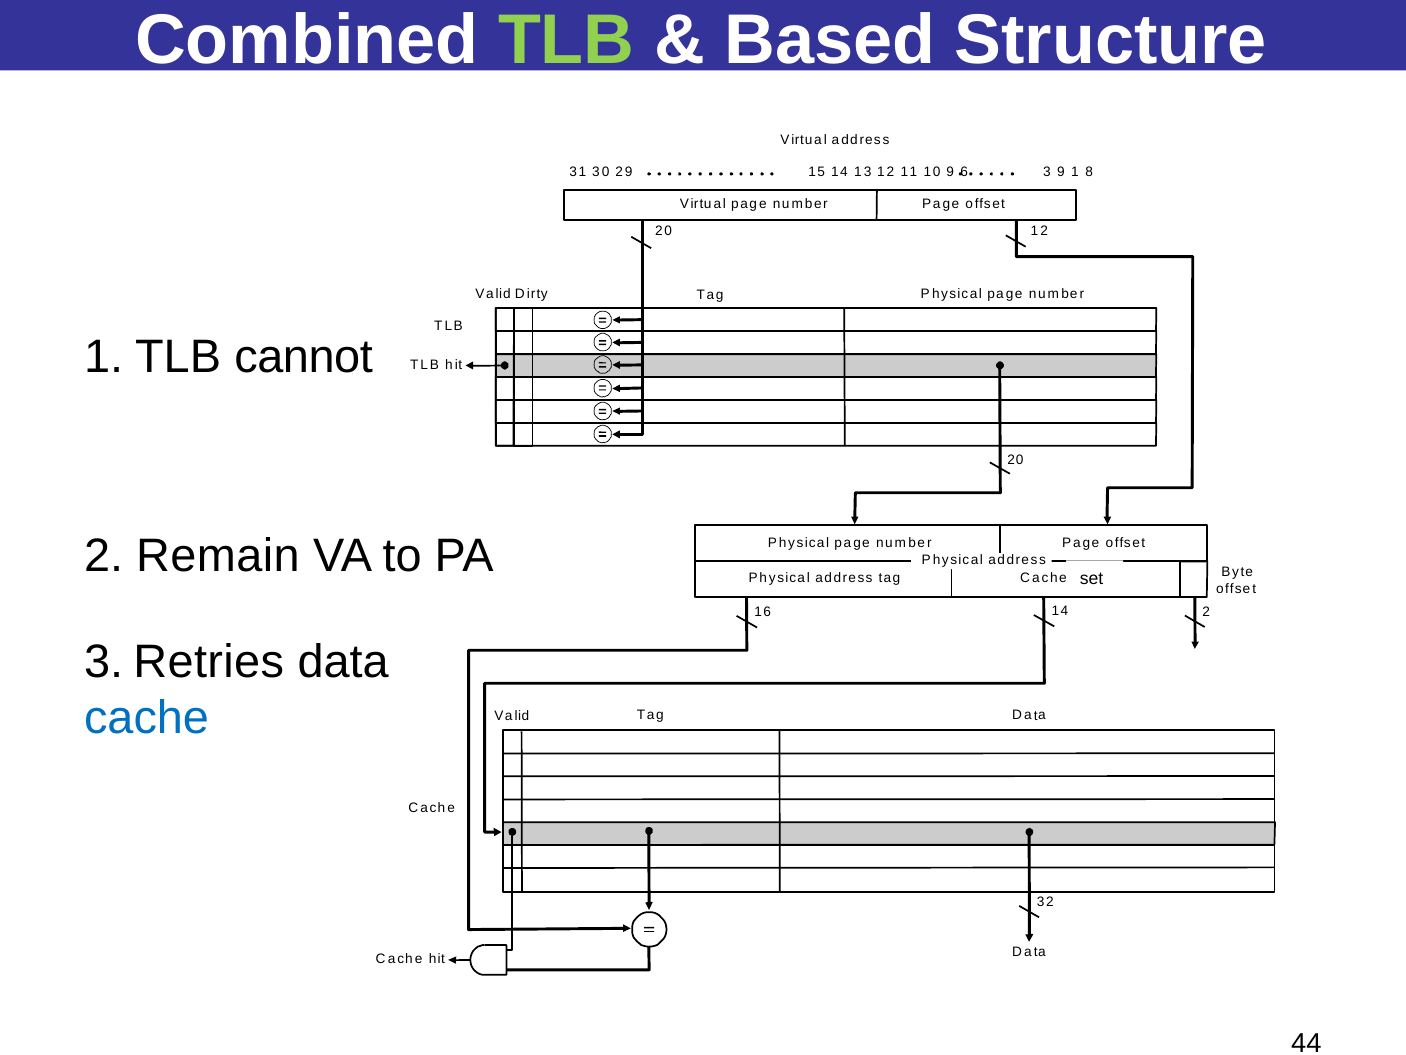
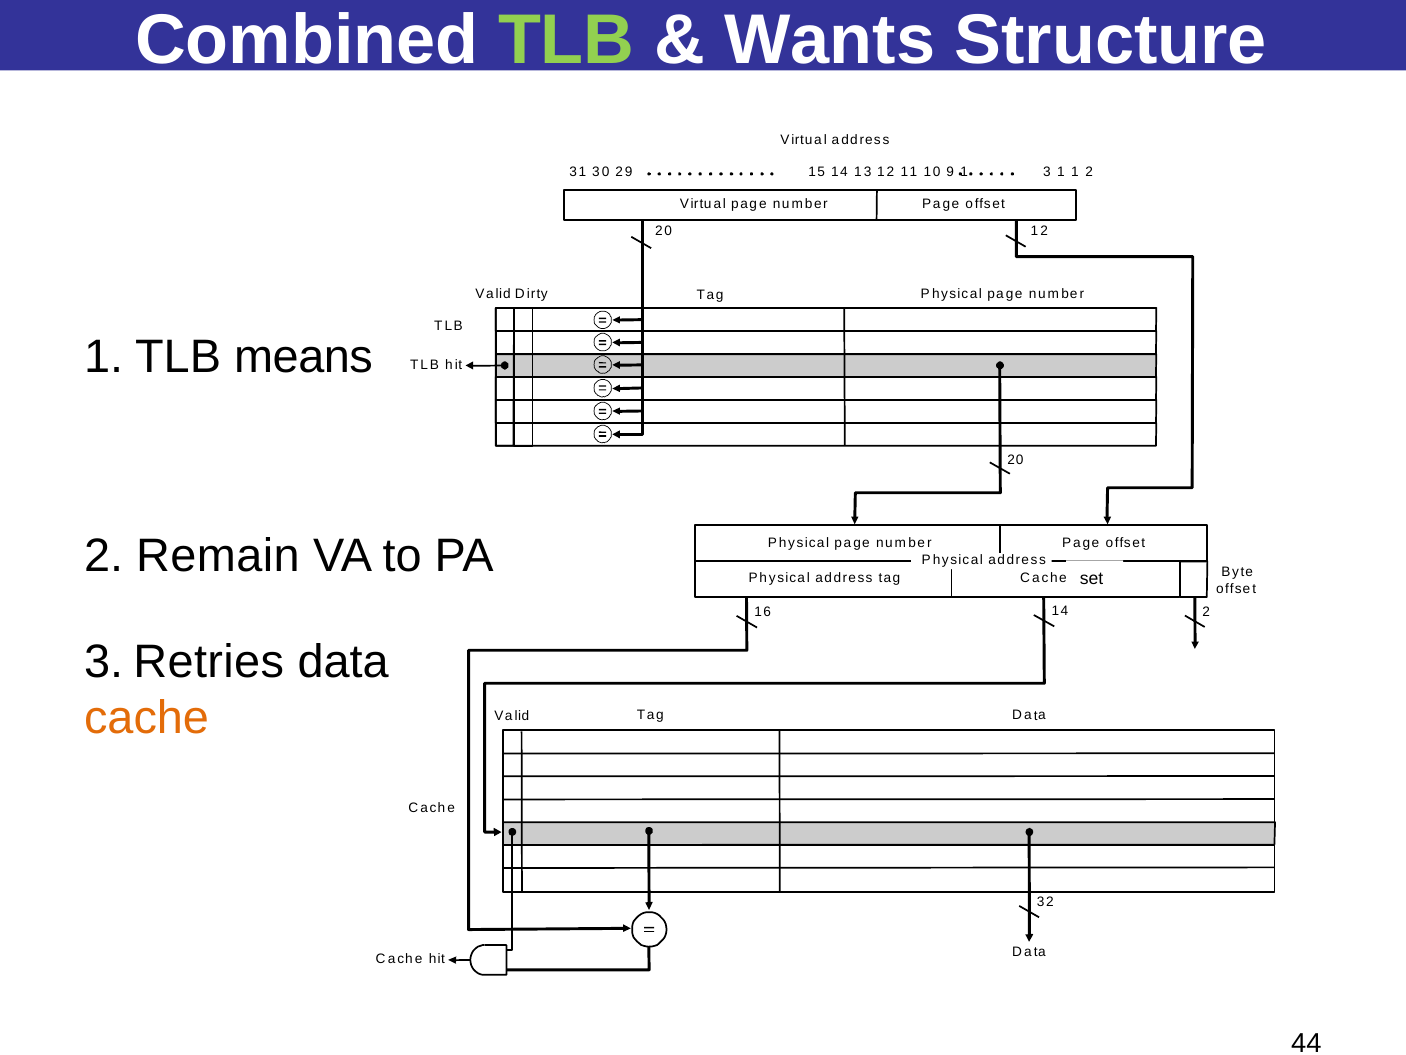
Based: Based -> Wants (830, 40)
9 6: 6 -> 1 (964, 172)
3 9: 9 -> 1 (1061, 172)
1 8: 8 -> 2 (1089, 172)
cannot: cannot -> means (304, 357)
cache colour: blue -> orange (147, 717)
